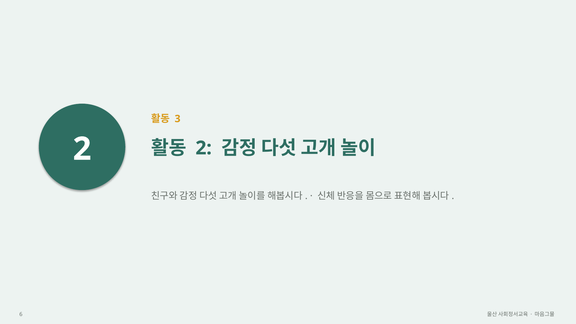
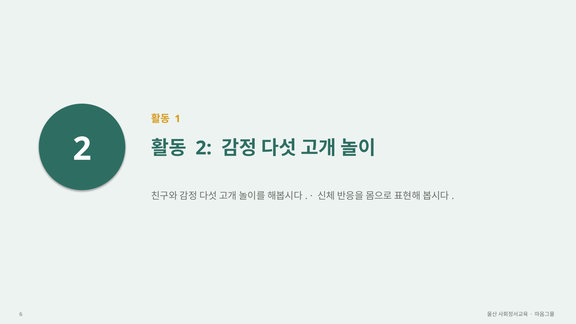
3: 3 -> 1 (178, 119)
